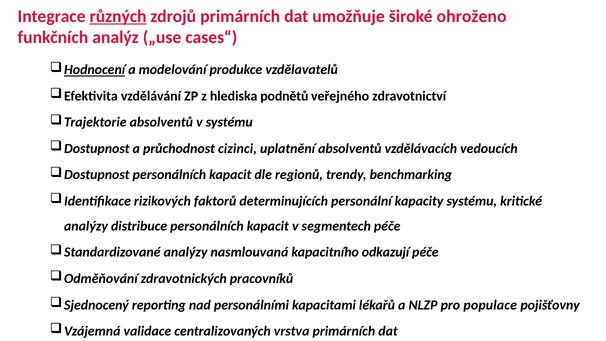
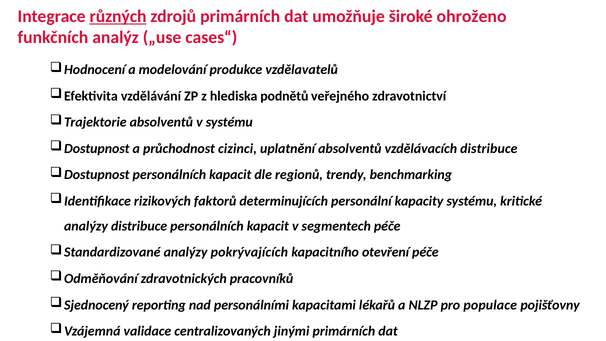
Hodnocení underline: present -> none (95, 70)
vzdělávacích vedoucích: vedoucích -> distribuce (489, 149)
nasmlouvaná: nasmlouvaná -> pokrývajících (249, 252)
odkazují: odkazují -> otevření (386, 252)
vrstva: vrstva -> jinými (292, 331)
